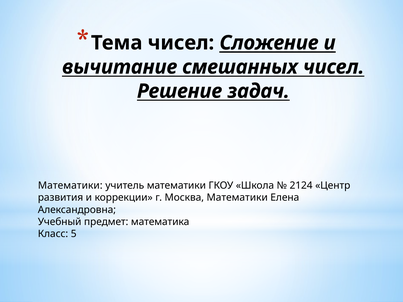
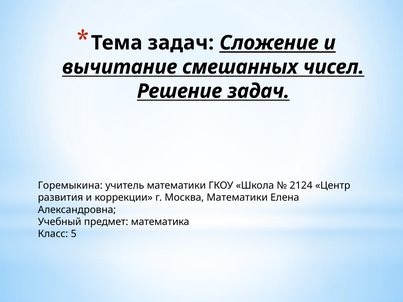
Тема чисел: чисел -> задач (181, 43)
Математики: Математики -> Горемыкина (70, 186)
